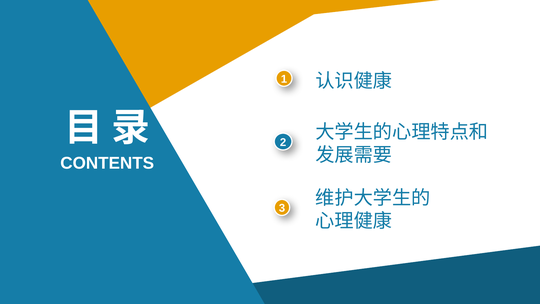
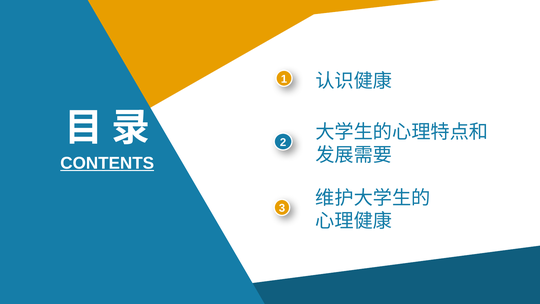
CONTENTS underline: none -> present (107, 163)
